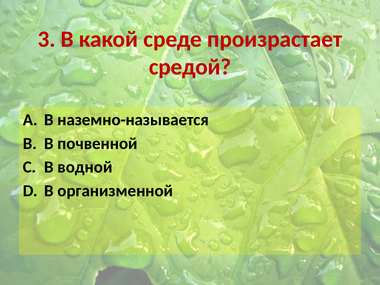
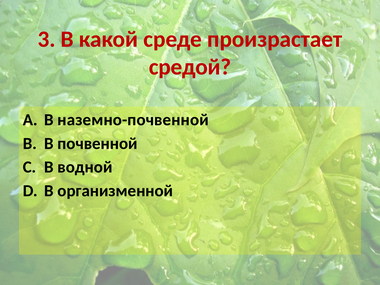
наземно-называется: наземно-называется -> наземно-почвенной (133, 120)
